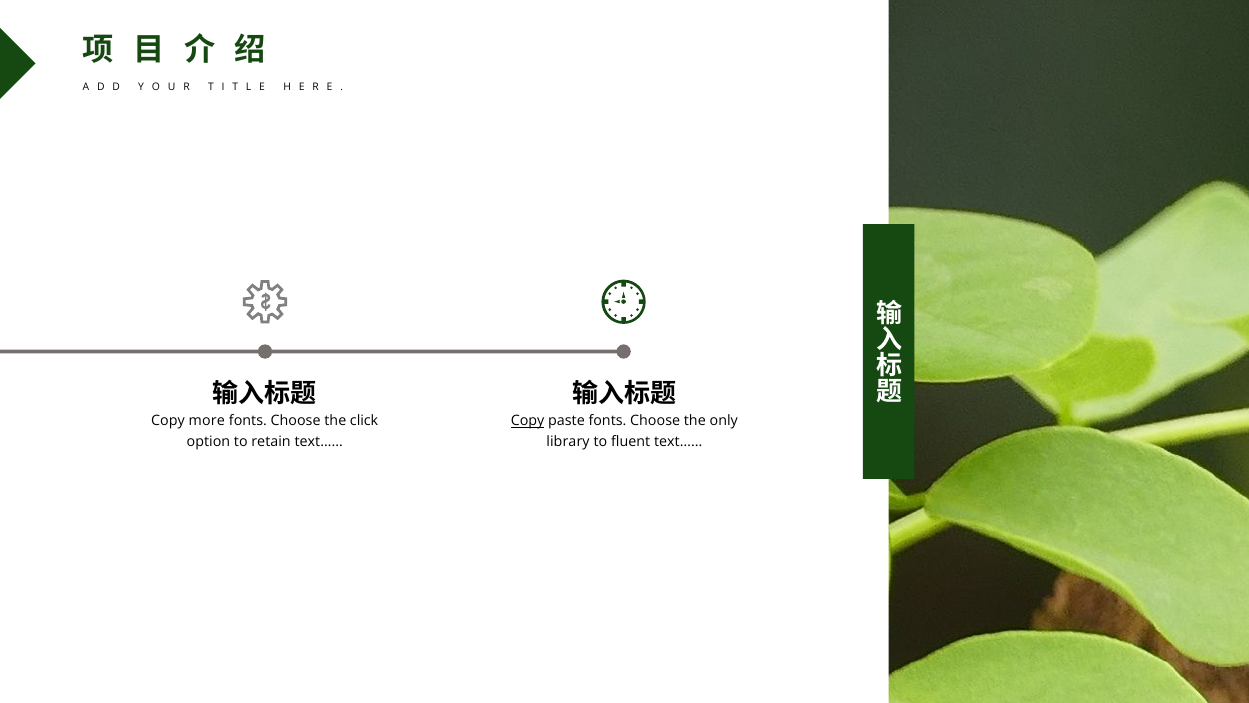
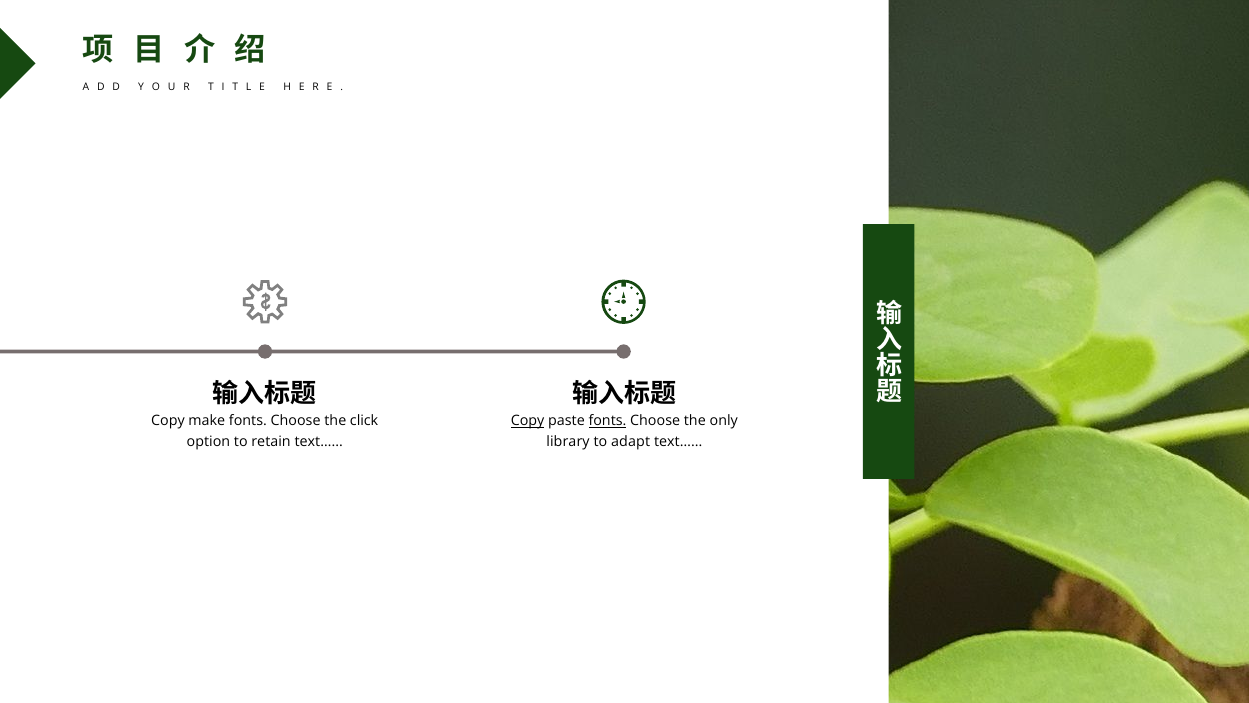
more: more -> make (207, 421)
fonts underline: none -> present (608, 421)
fluent: fluent -> adapt (631, 442)
